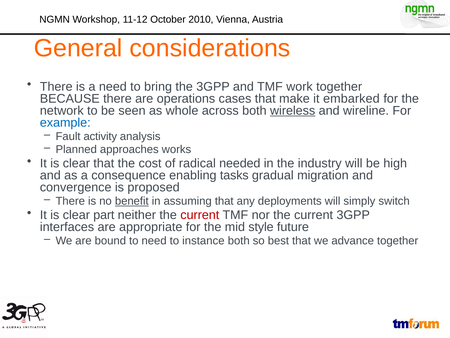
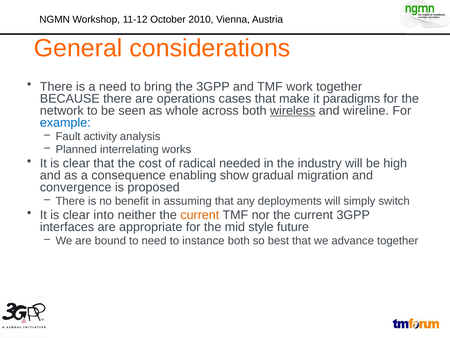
embarked: embarked -> paradigms (352, 98)
approaches: approaches -> interrelating (129, 149)
tasks: tasks -> show (234, 175)
benefit underline: present -> none (132, 201)
part: part -> into (104, 215)
current colour: red -> orange (200, 215)
